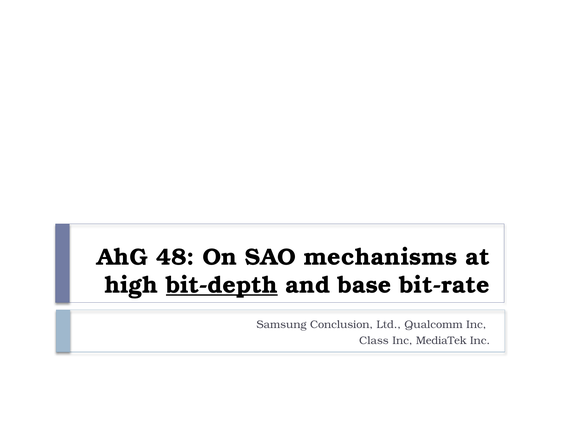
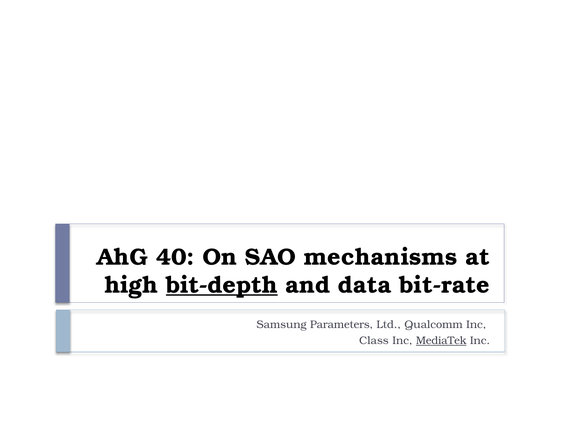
48: 48 -> 40 (175, 257)
base: base -> data (365, 285)
Conclusion: Conclusion -> Parameters (342, 324)
MediaTek underline: none -> present (441, 340)
